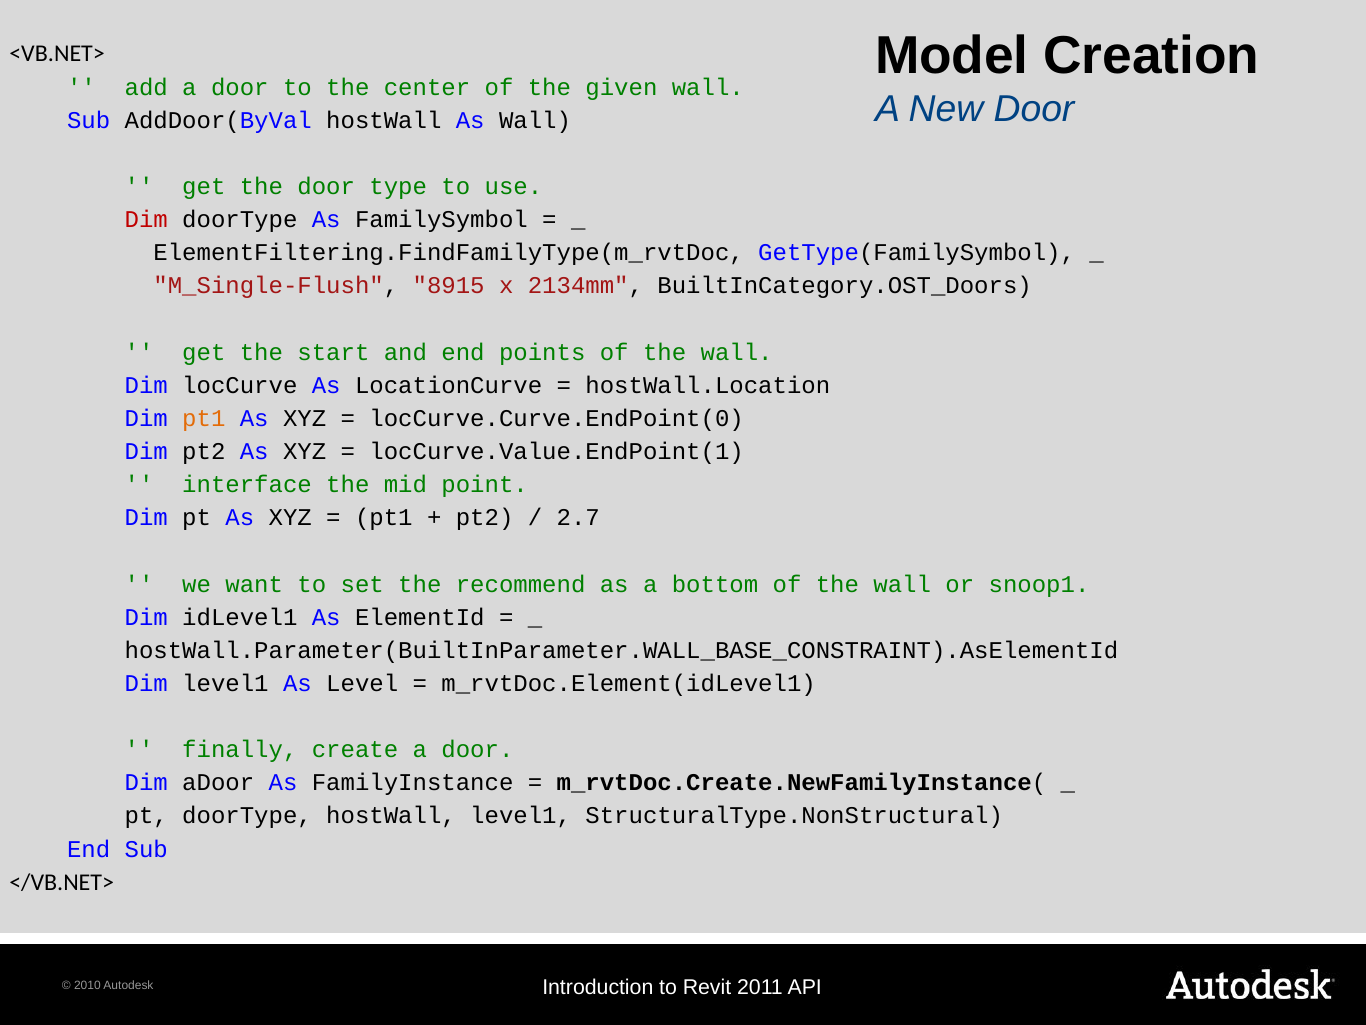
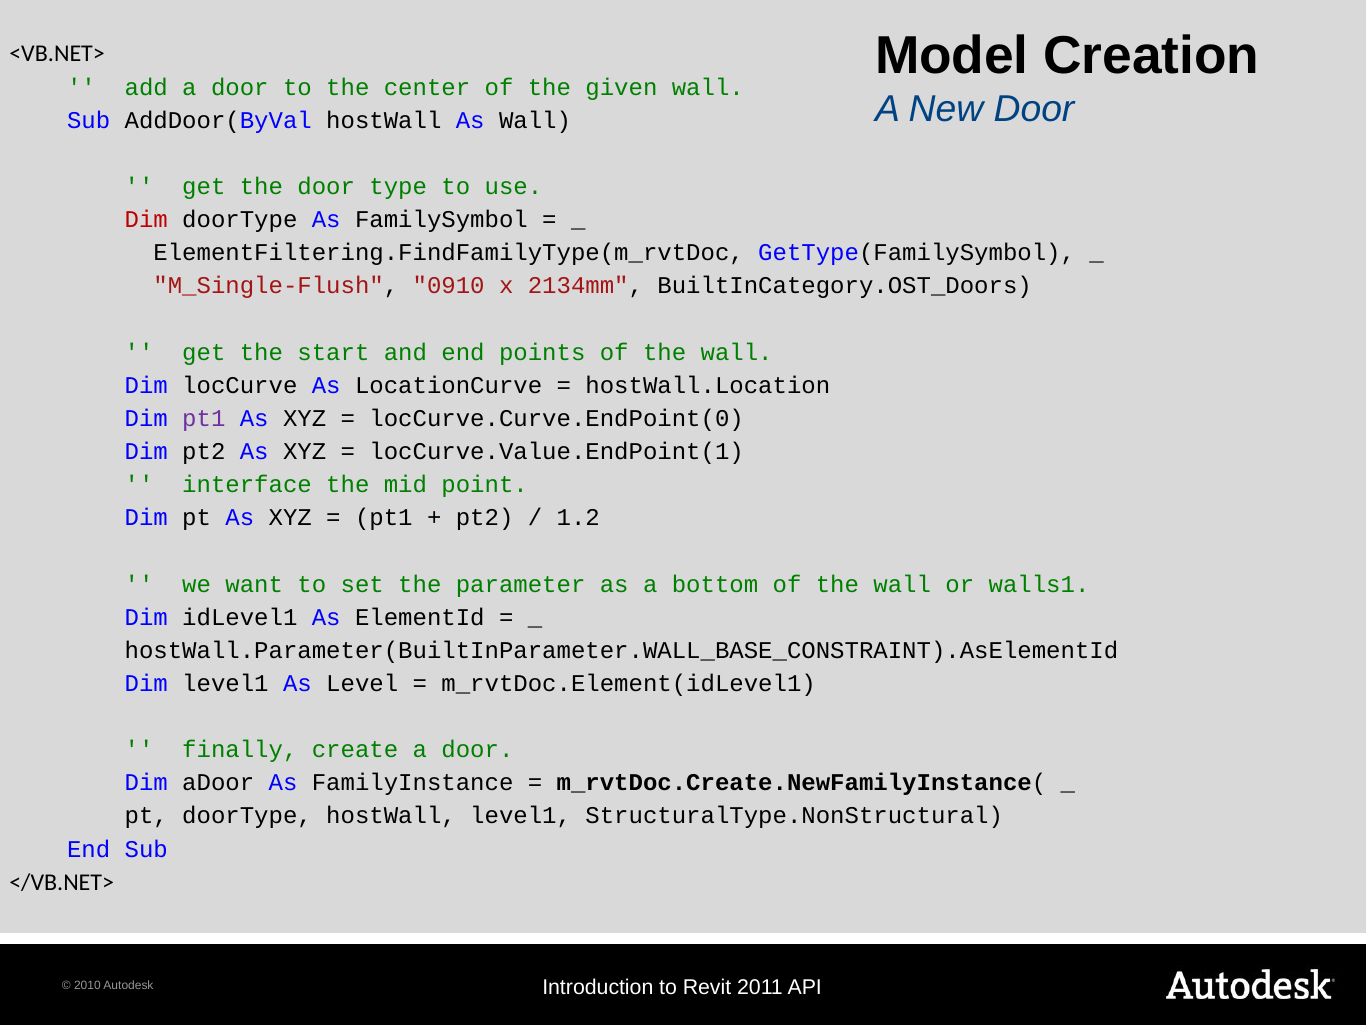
8915: 8915 -> 0910 (449, 286)
pt1 colour: orange -> purple (204, 418)
2.7: 2.7 -> 1.2 (578, 518)
recommend: recommend -> parameter (521, 584)
snoop1: snoop1 -> walls1 (1039, 584)
